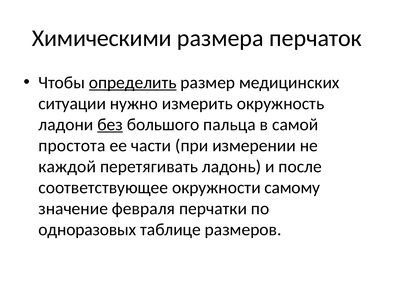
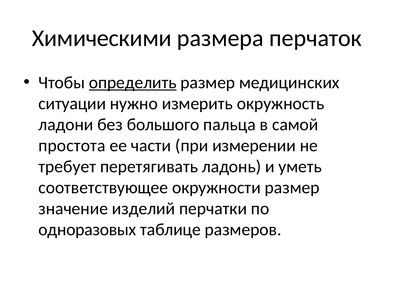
без underline: present -> none (110, 125)
каждой: каждой -> требует (67, 167)
после: после -> уметь (300, 167)
окружности самому: самому -> размер (292, 188)
февраля: февраля -> изделий (144, 209)
